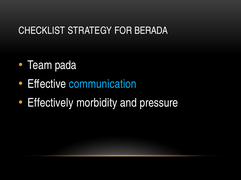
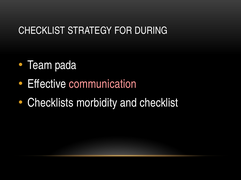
BERADA: BERADA -> DURING (151, 31)
communication colour: light blue -> pink (103, 84)
Effectively: Effectively -> Checklists (50, 103)
and pressure: pressure -> checklist (159, 103)
